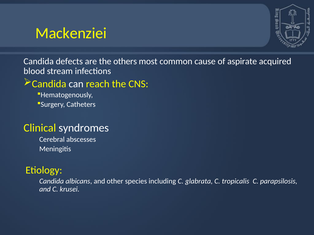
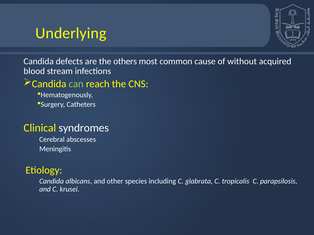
Mackenziei: Mackenziei -> Underlying (71, 33)
aspirate: aspirate -> without (242, 61)
can colour: white -> light green (76, 84)
